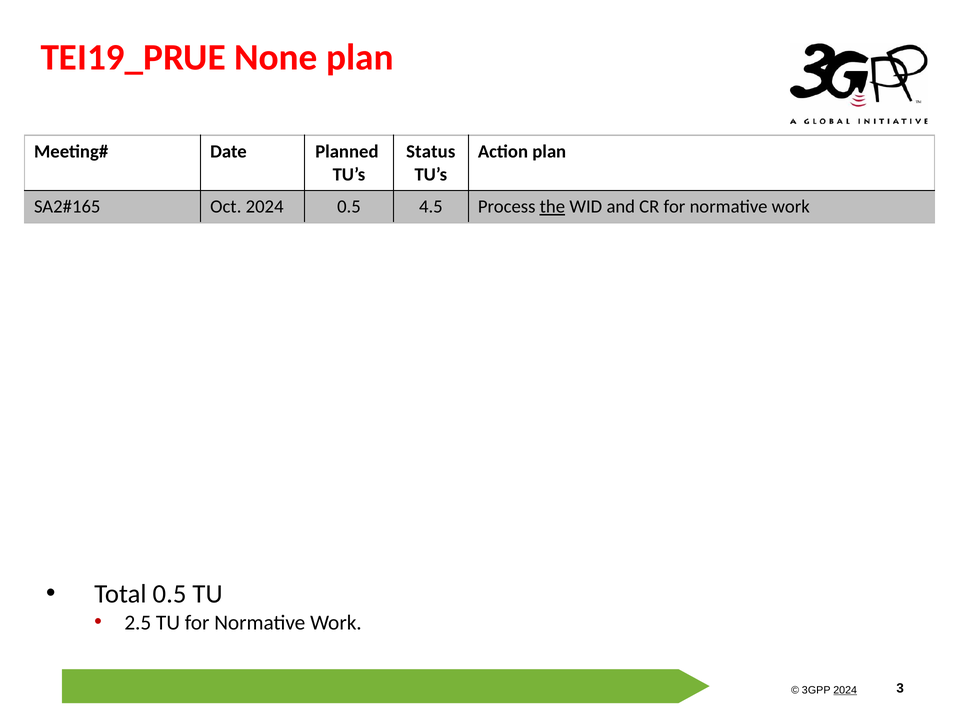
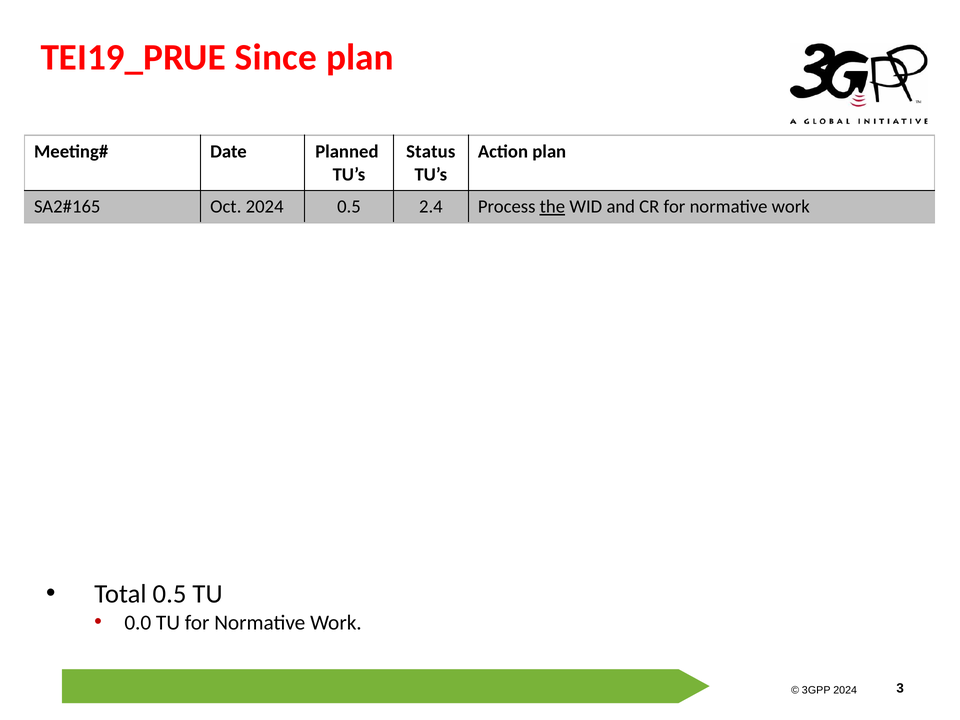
None: None -> Since (276, 57)
4.5: 4.5 -> 2.4 (431, 207)
2.5: 2.5 -> 0.0 (138, 623)
2024 underline: present -> none (845, 690)
